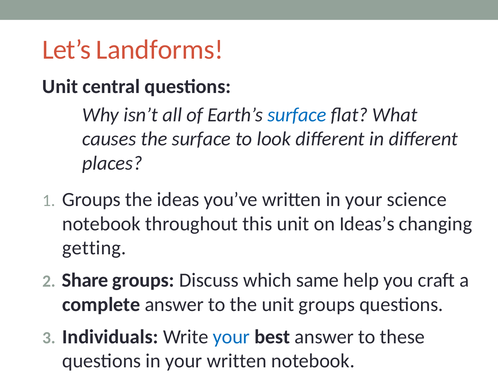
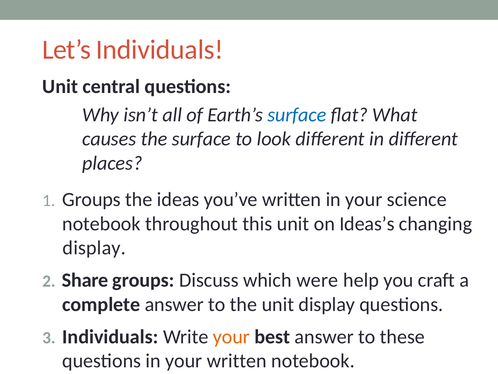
Let’s Landforms: Landforms -> Individuals (160, 50)
getting: getting -> display (94, 248)
same: same -> were (317, 280)
unit groups: groups -> display (327, 304)
your colour: blue -> orange (231, 336)
